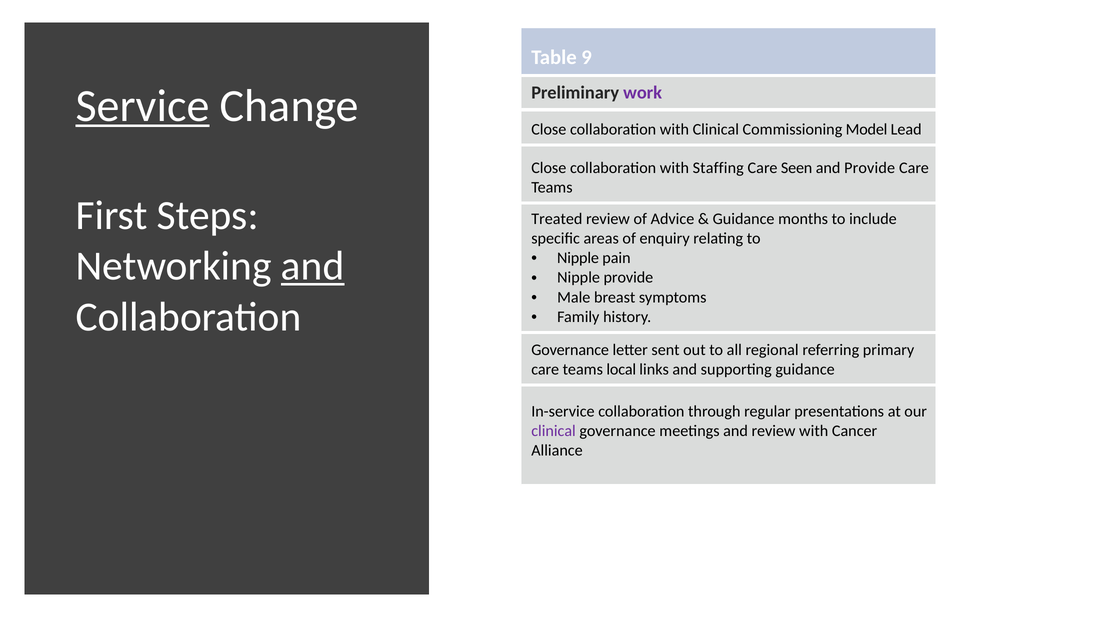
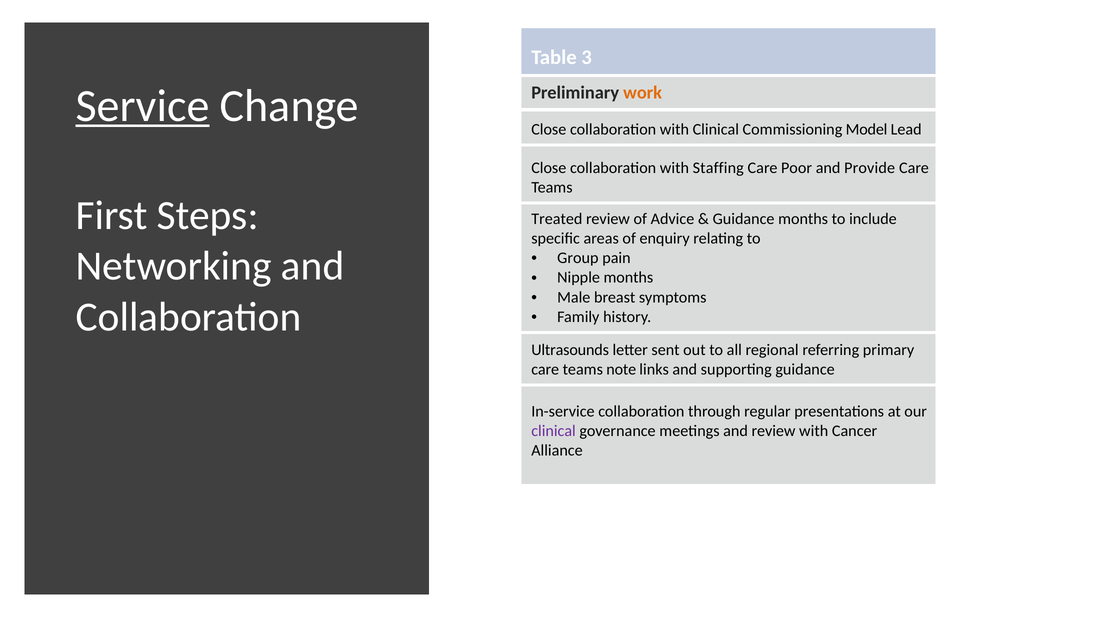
9: 9 -> 3 (587, 57)
work colour: purple -> orange (643, 93)
Seen: Seen -> Poor (797, 168)
and underline: present -> none (313, 266)
Nipple: Nipple -> Group (578, 258)
Nipple provide: provide -> months (628, 277)
Governance: Governance -> Ultrasounds (570, 350)
local: local -> note (621, 369)
